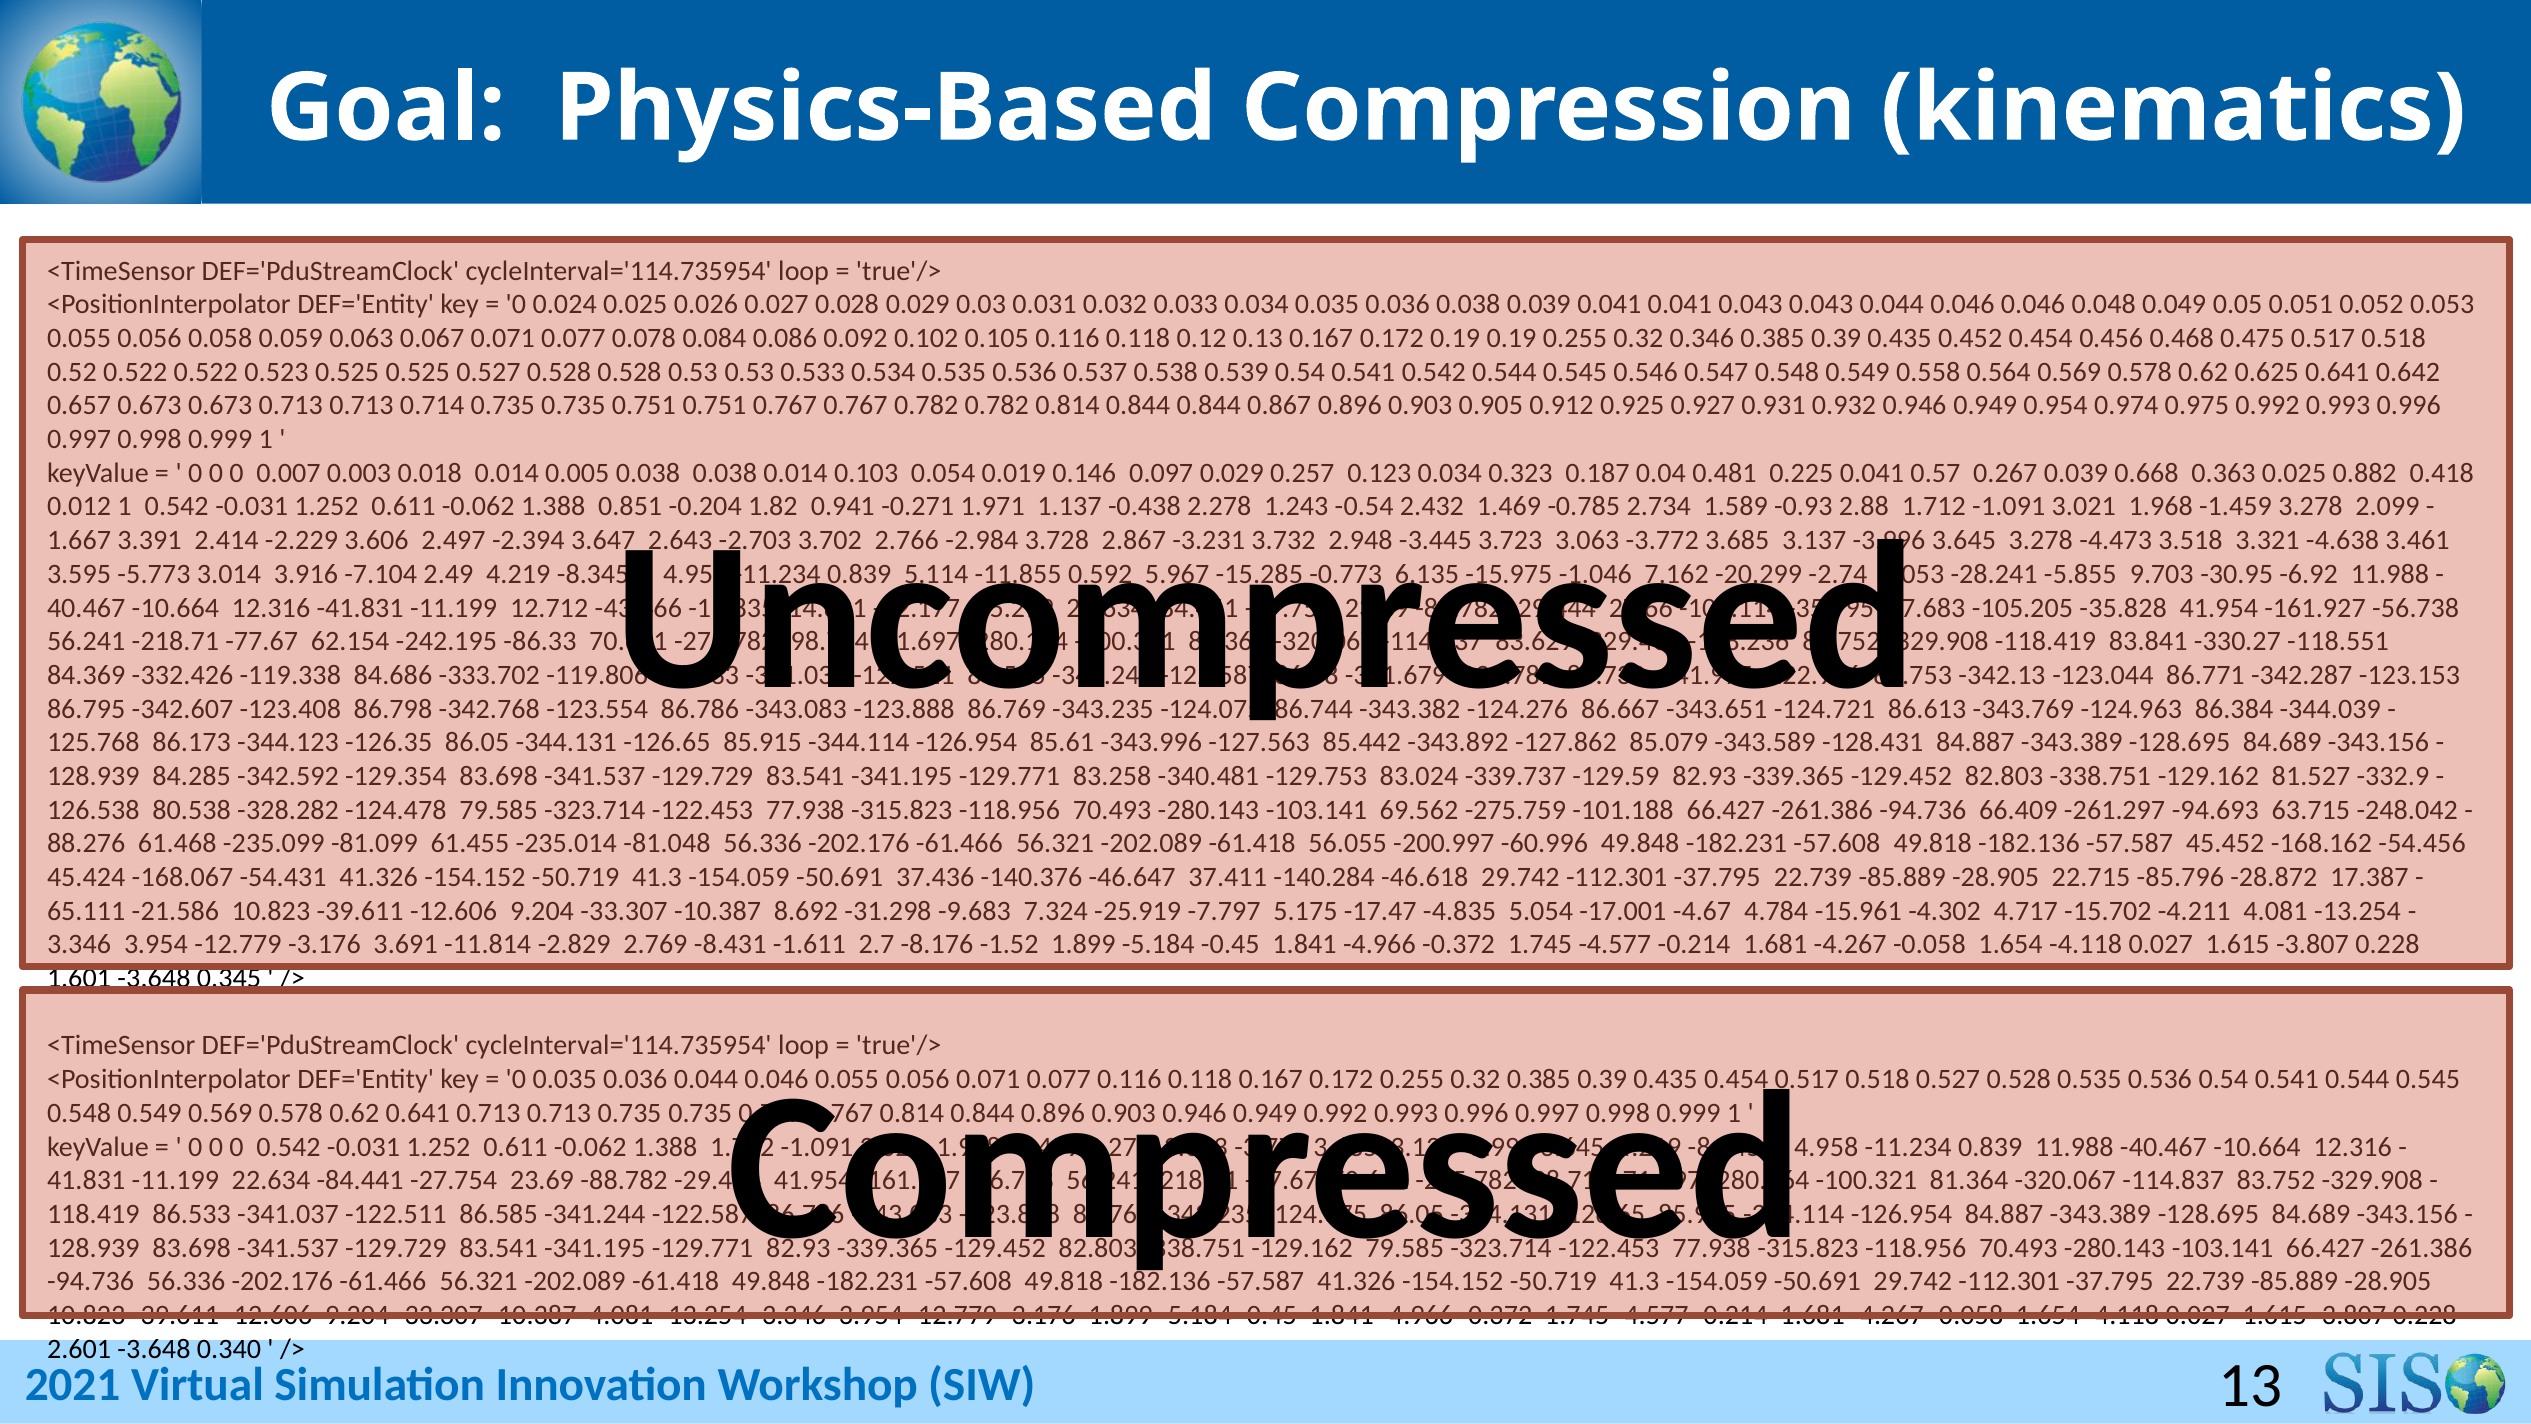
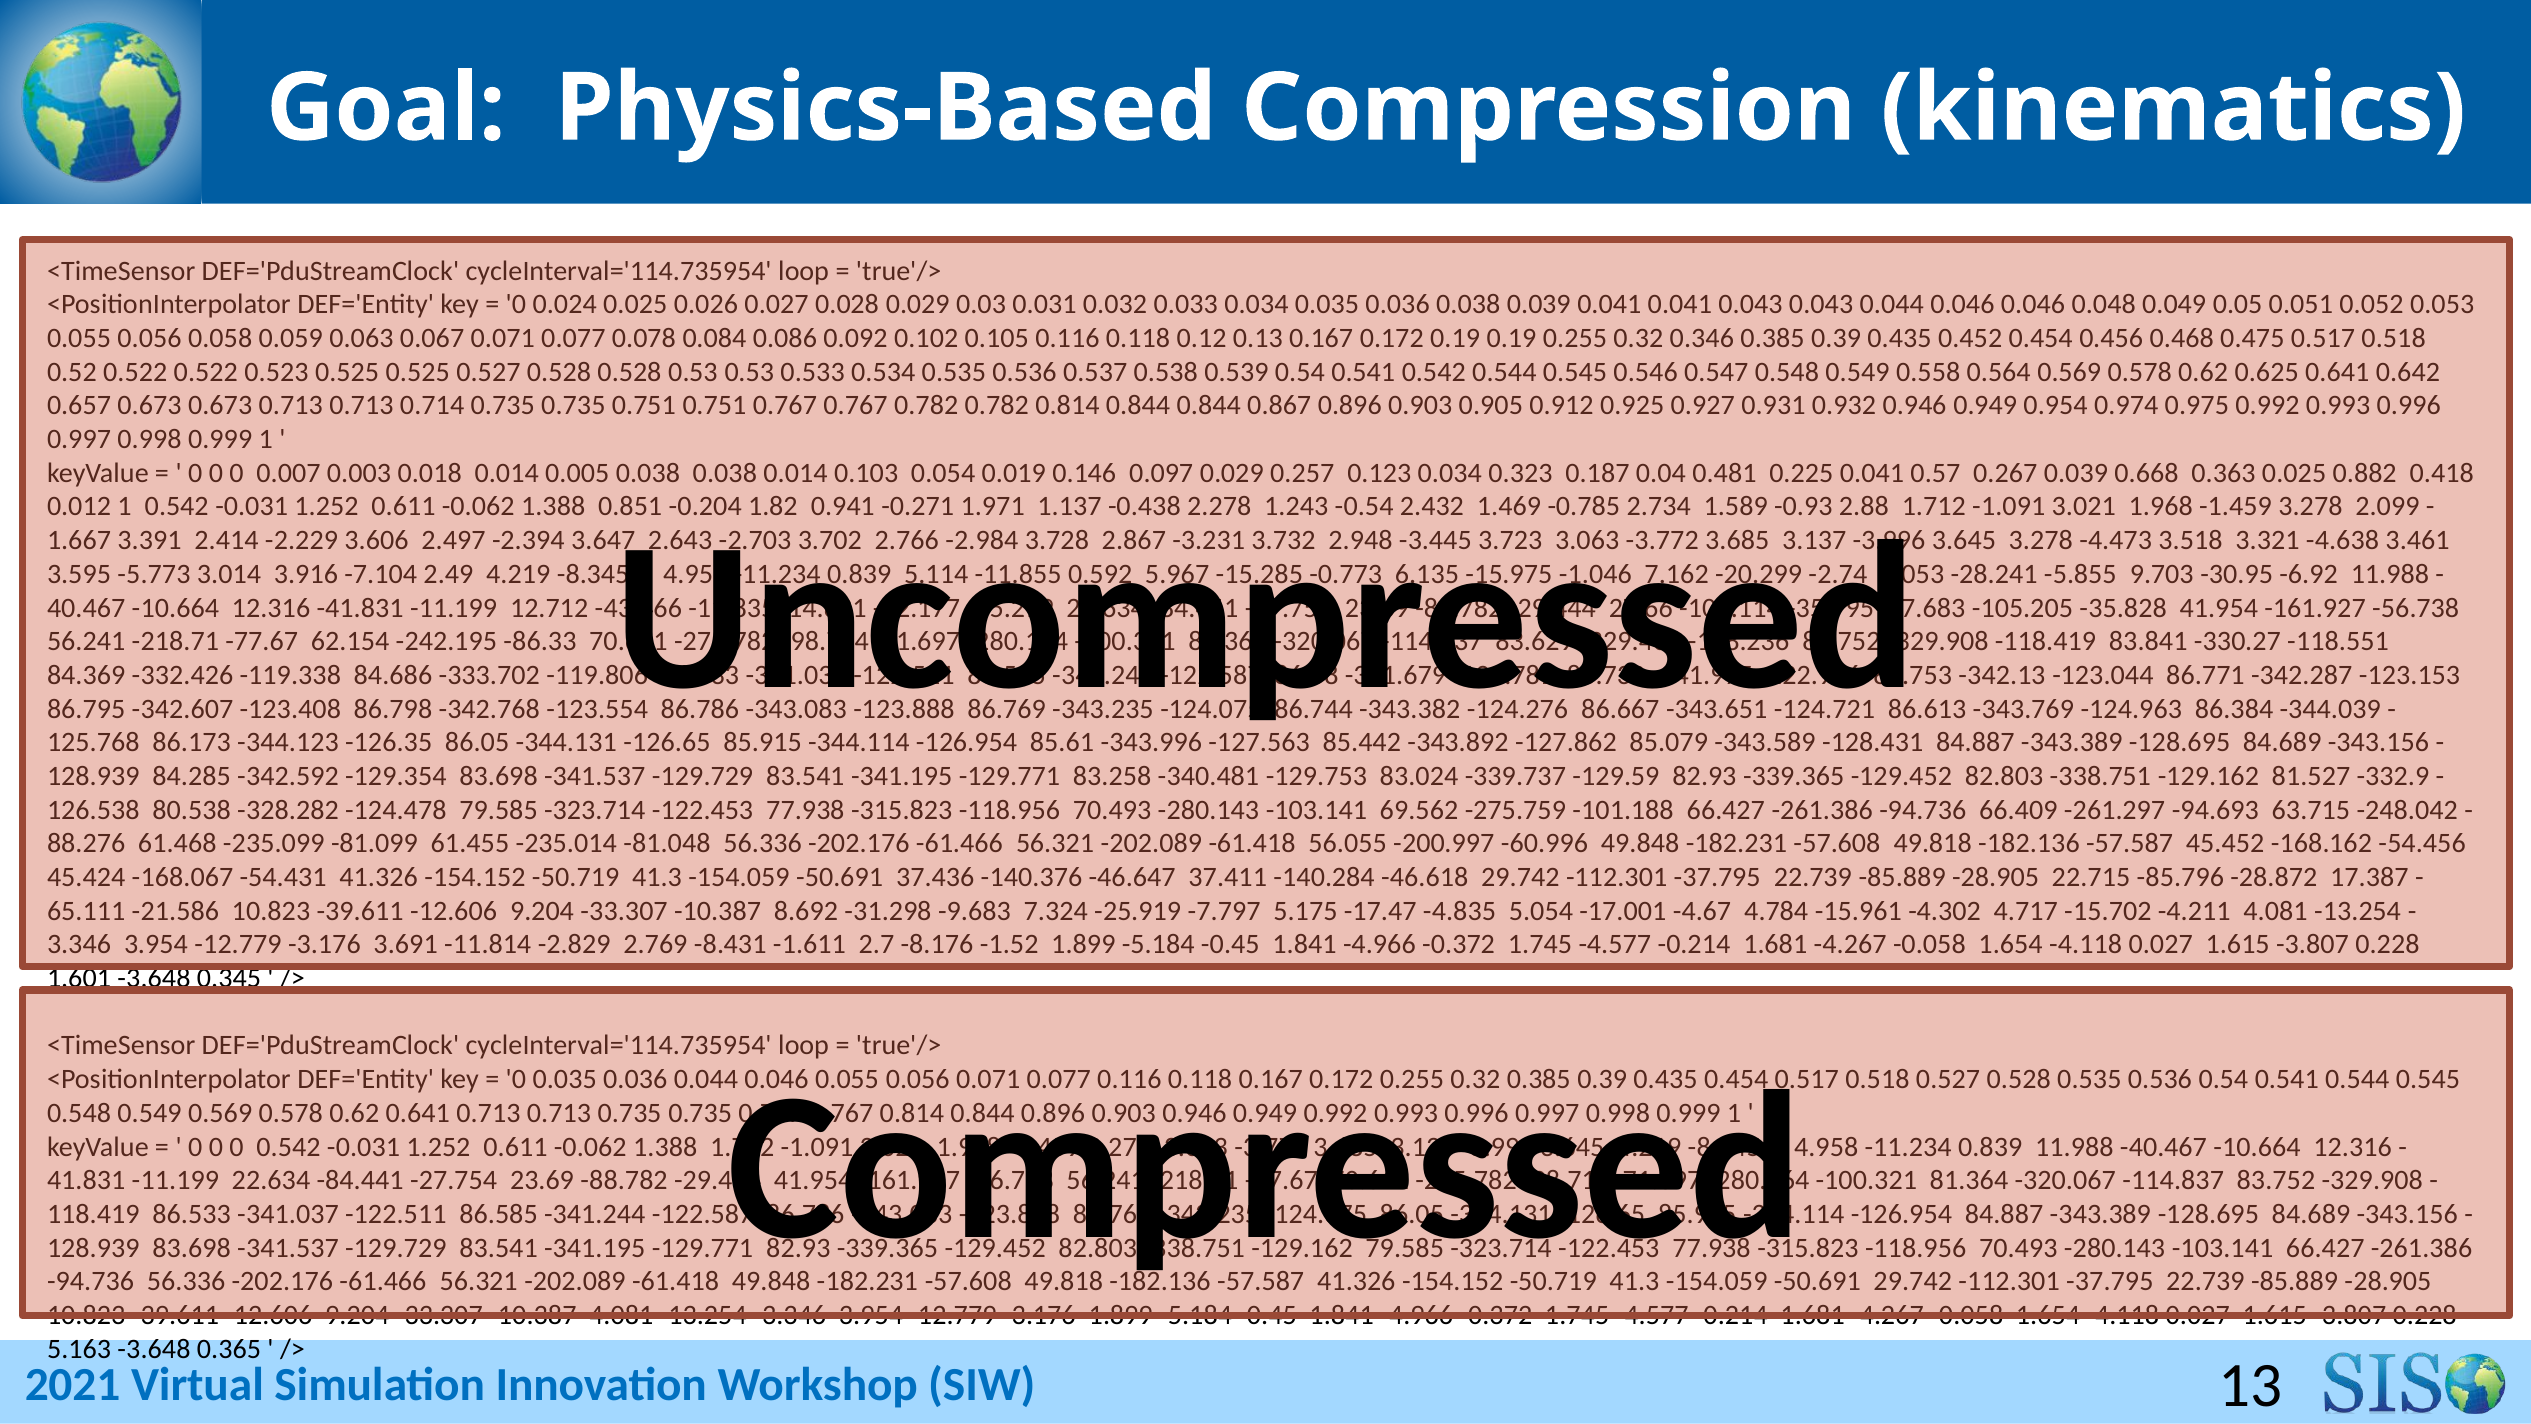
2.601: 2.601 -> 5.163 (79, 1349)
0.340: 0.340 -> 0.365 (229, 1349)
